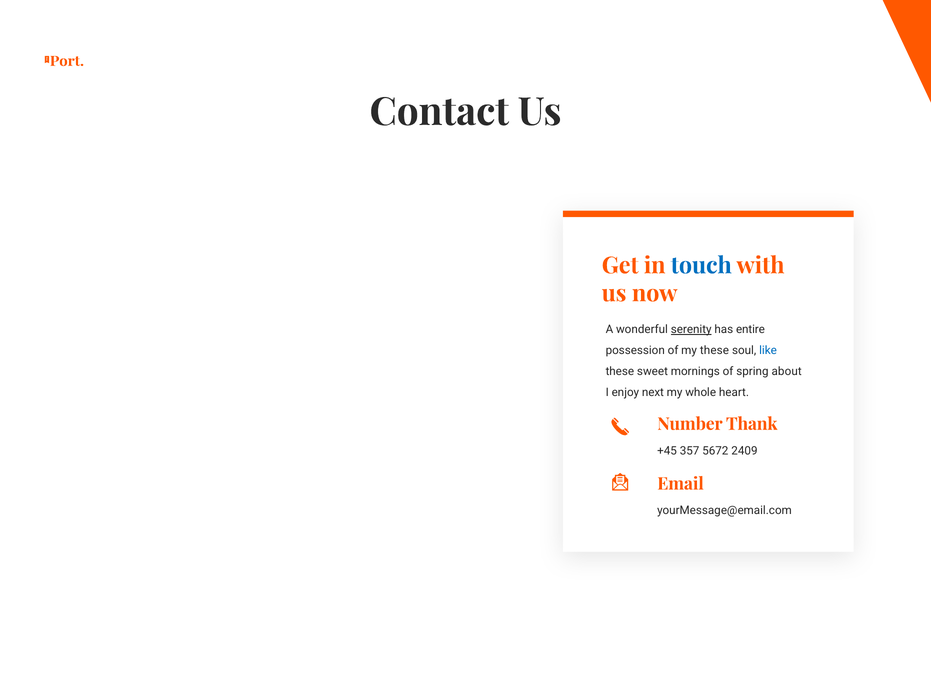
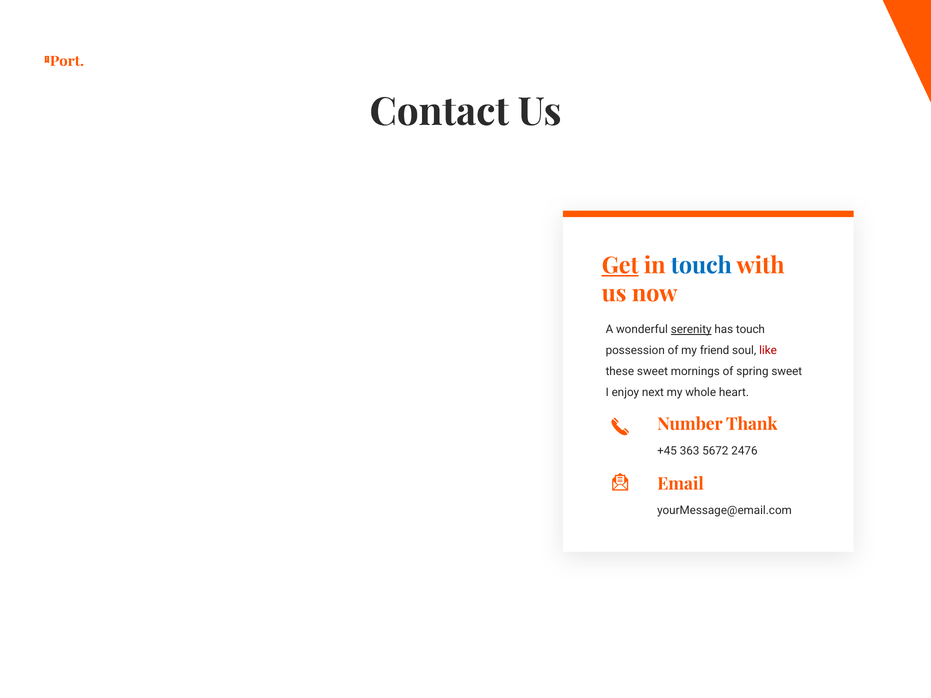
Get underline: none -> present (620, 266)
has entire: entire -> touch (750, 330)
my these: these -> friend (715, 351)
like colour: blue -> red (768, 351)
spring about: about -> sweet (787, 372)
357: 357 -> 363 (690, 451)
2409: 2409 -> 2476 (744, 451)
